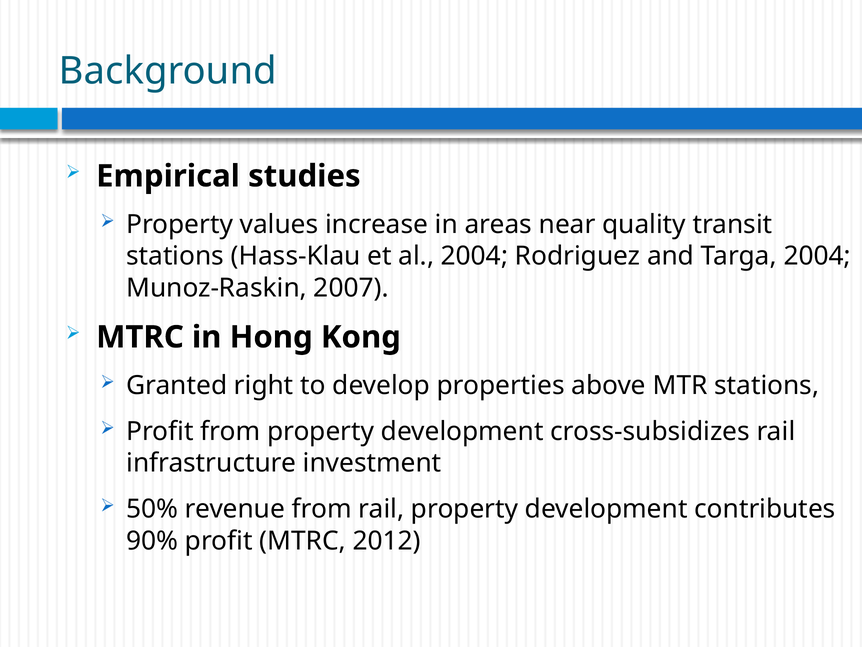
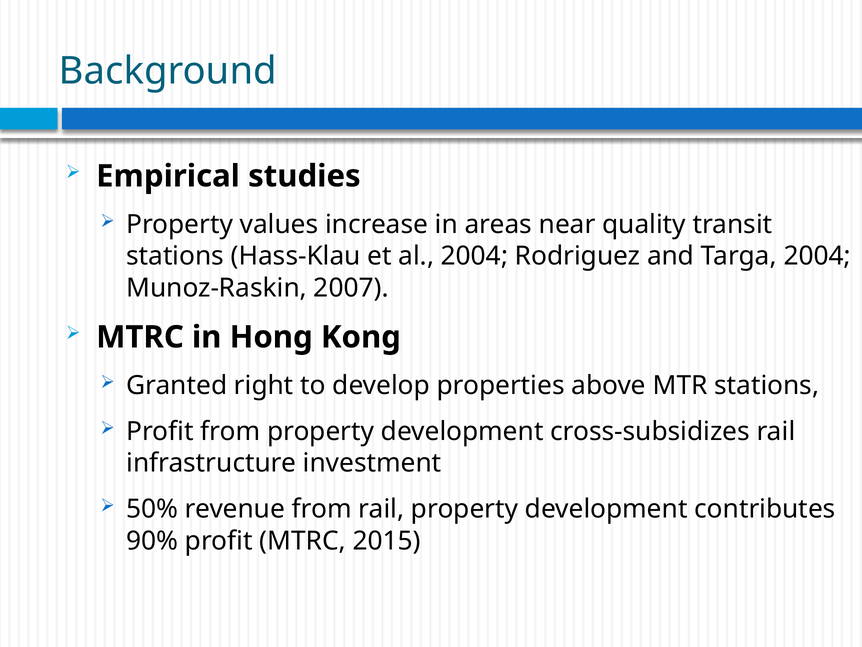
2012: 2012 -> 2015 (387, 540)
